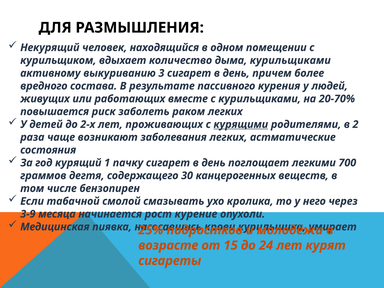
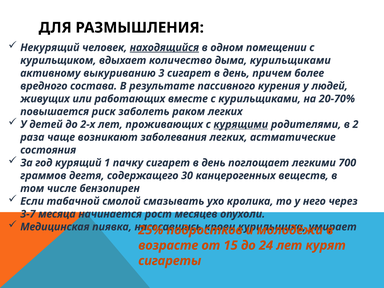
находящийся underline: none -> present (164, 48)
3-9: 3-9 -> 3-7 (28, 214)
курение: курение -> месяцев (196, 214)
